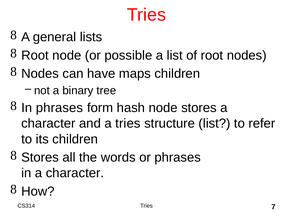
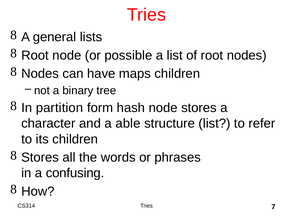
In phrases: phrases -> partition (60, 108)
a tries: tries -> able (128, 123)
in a character: character -> confusing (75, 173)
